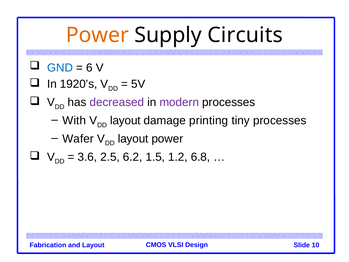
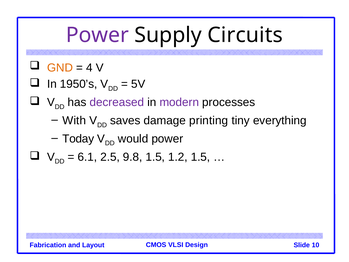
Power colour: orange -> purple (97, 35)
GND colour: blue -> orange (60, 68)
6: 6 -> 4 (89, 68)
1920’s: 1920’s -> 1950’s (79, 84)
layout: layout -> saves (125, 120)
tiny processes: processes -> everything (280, 120)
Wafer: Wafer -> Today (78, 139)
layout: layout -> would (133, 139)
3.6: 3.6 -> 6.1 (87, 157)
6.2: 6.2 -> 9.8 (133, 157)
1.2 6.8: 6.8 -> 1.5 (200, 157)
